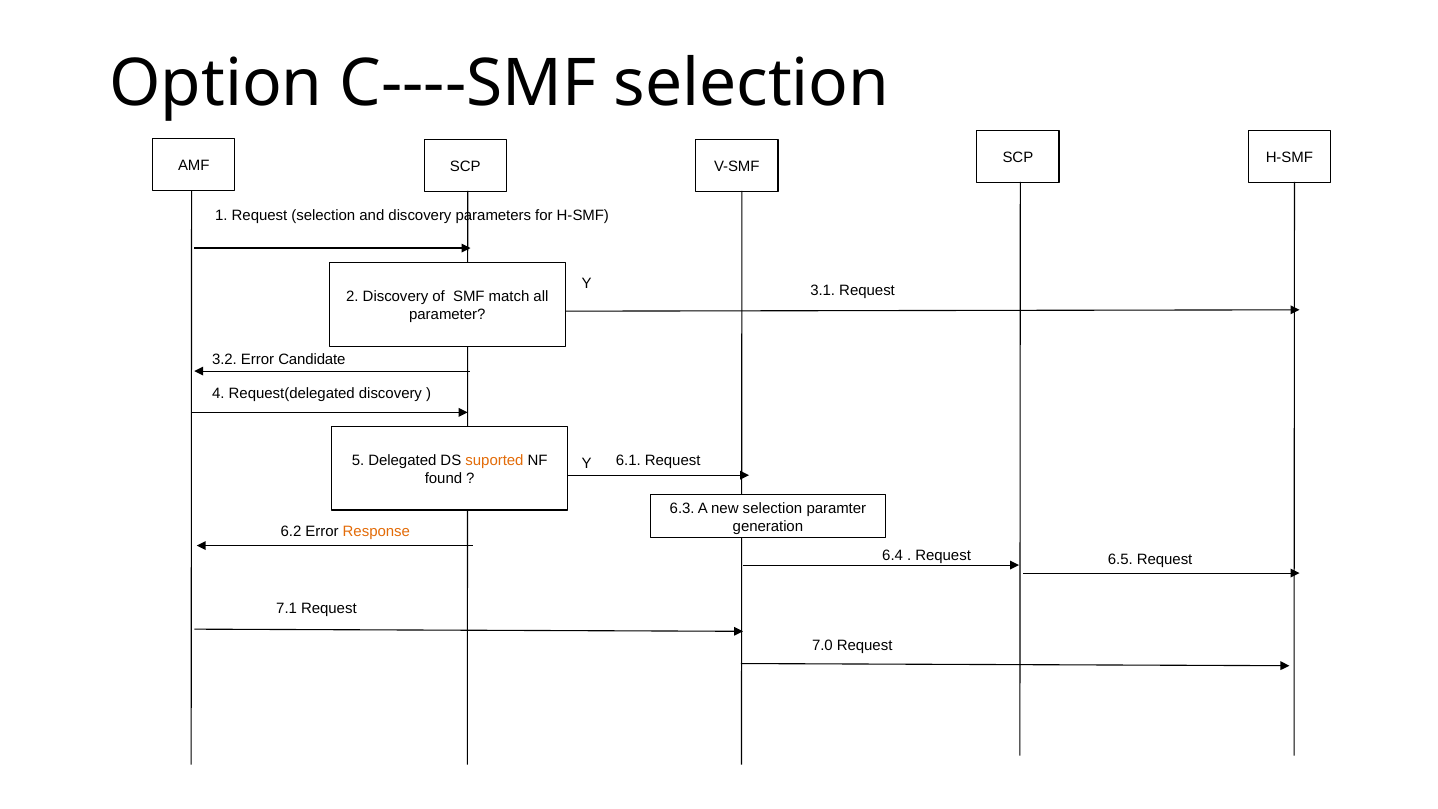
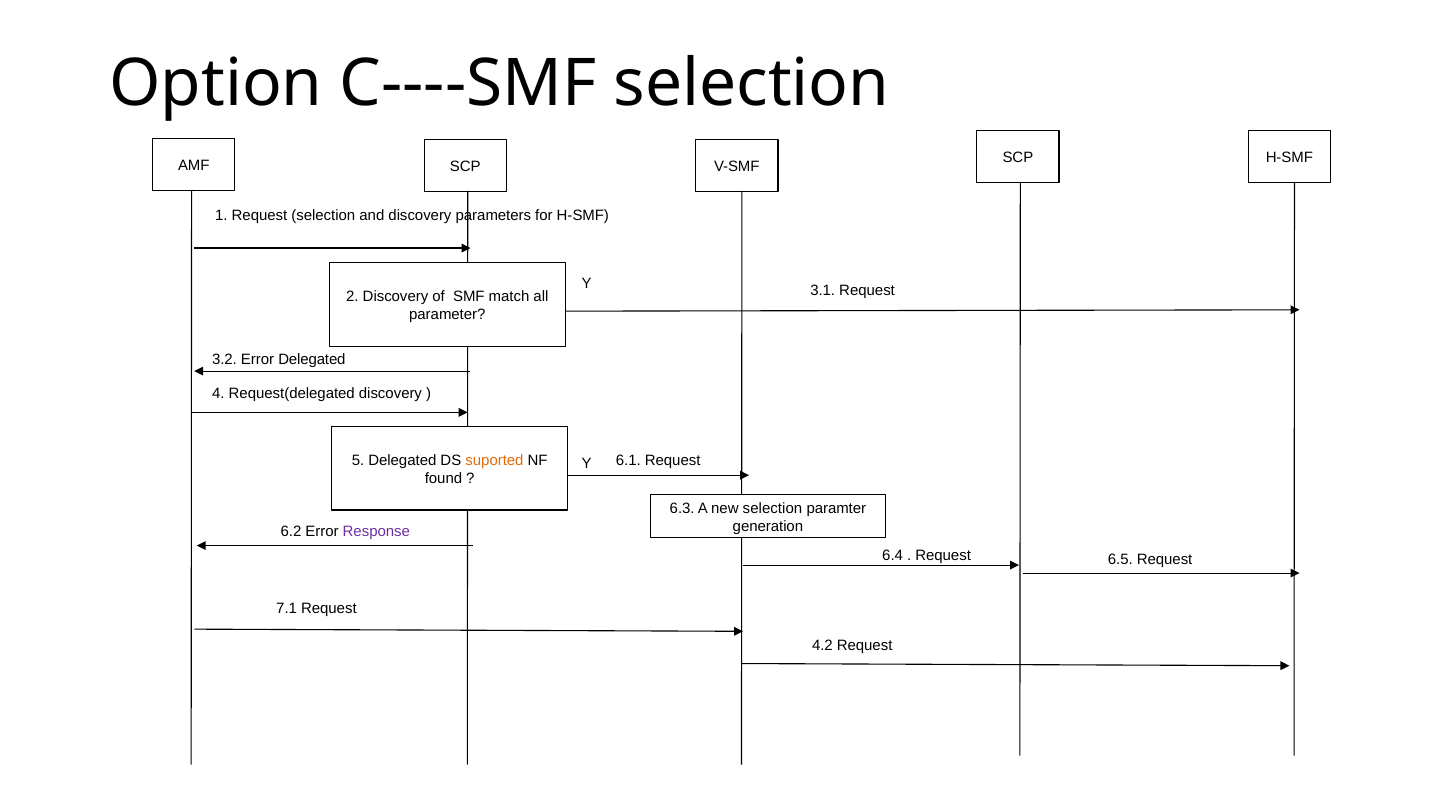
Error Candidate: Candidate -> Delegated (312, 359)
Response colour: orange -> purple (376, 532)
7.0: 7.0 -> 4.2 (822, 646)
